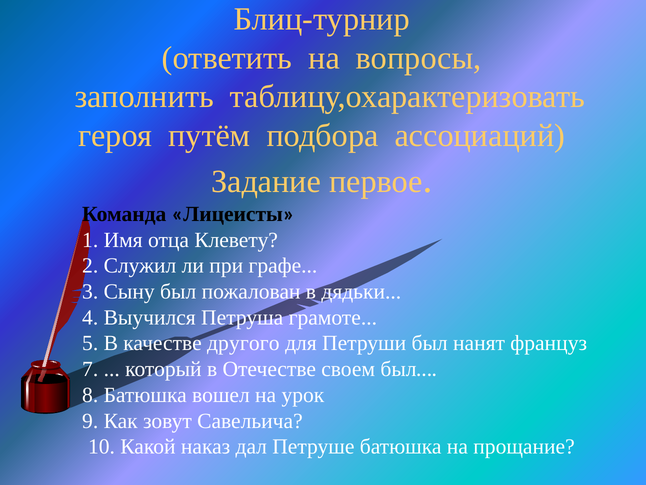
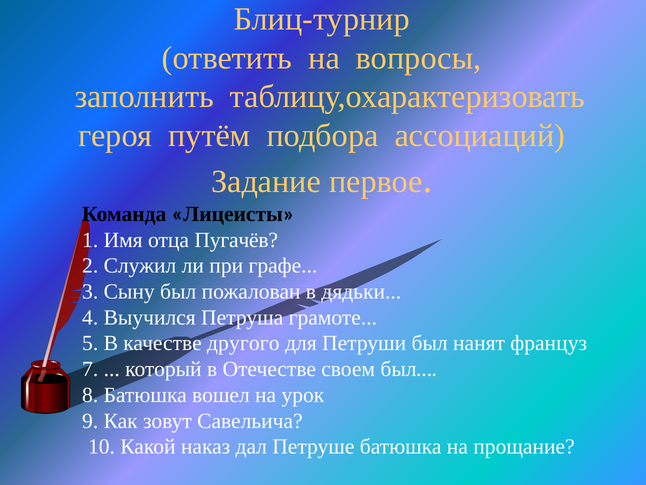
Клевету: Клевету -> Пугачёв (236, 240)
